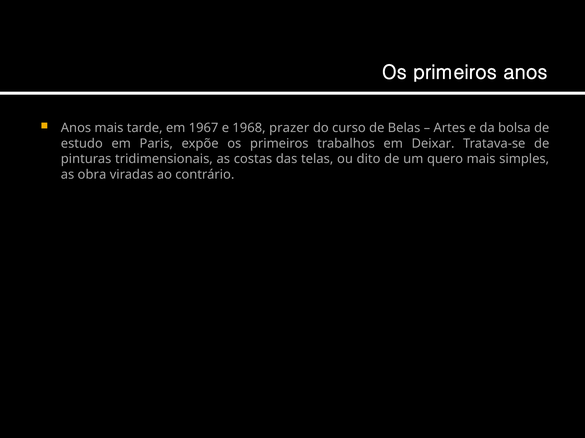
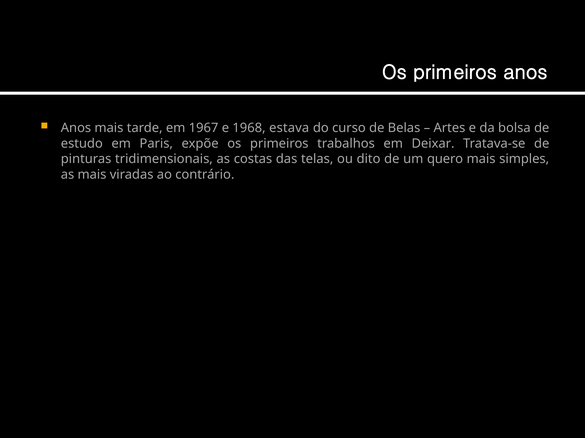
prazer: prazer -> estava (289, 128)
as obra: obra -> mais (92, 175)
